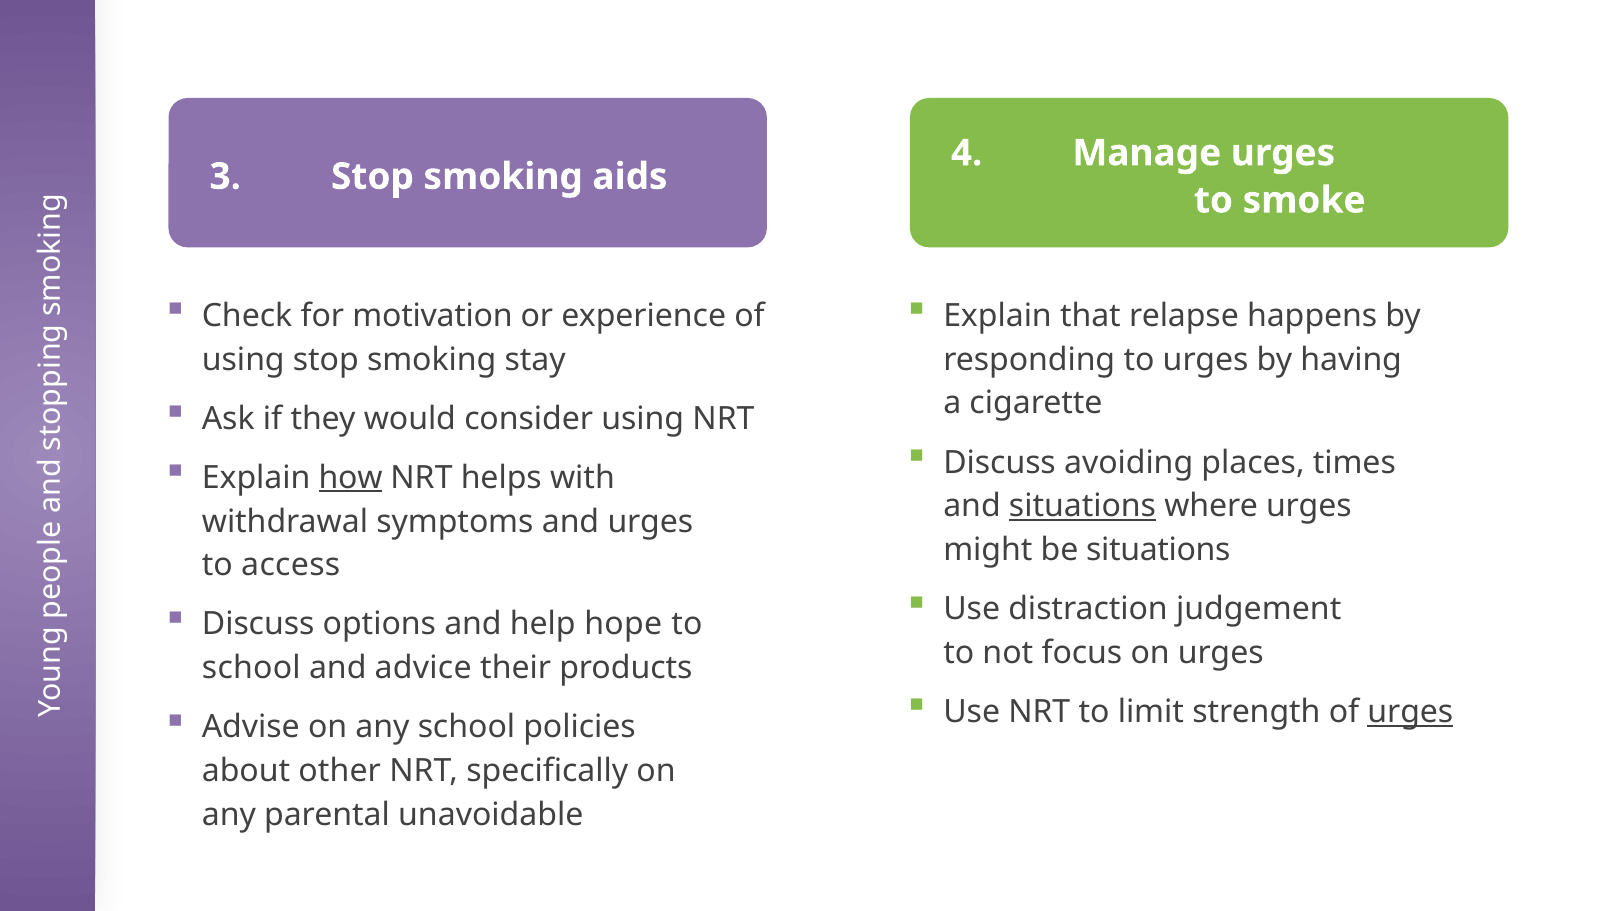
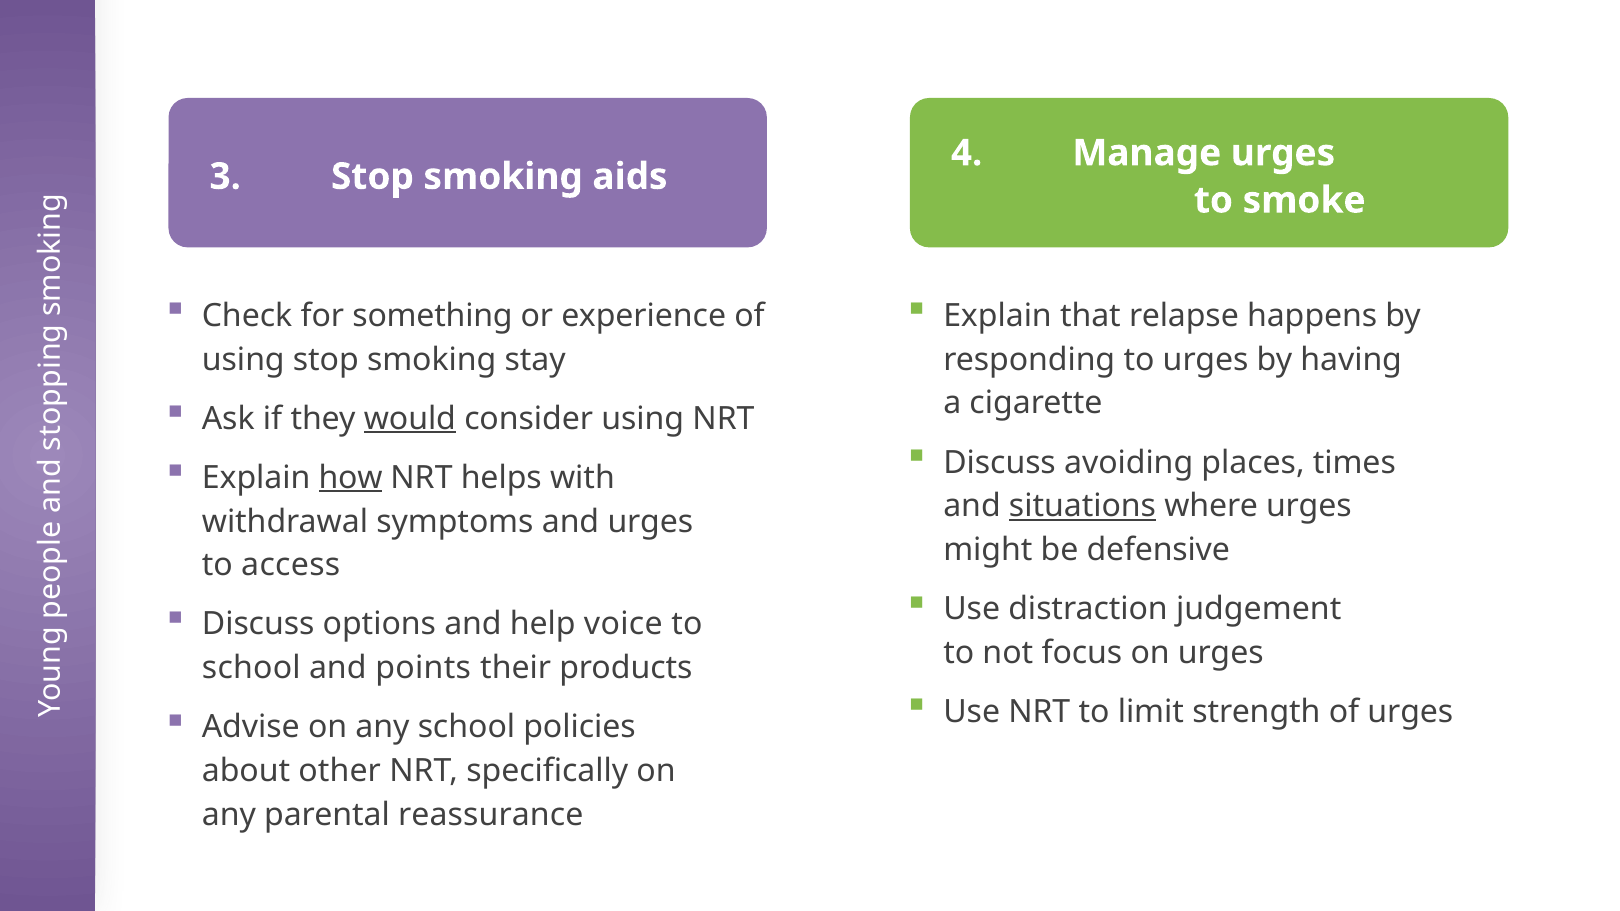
motivation: motivation -> something (433, 316)
would underline: none -> present (410, 419)
be situations: situations -> defensive (1158, 550)
hope: hope -> voice (623, 625)
advice: advice -> points (423, 668)
urges underline: present -> none (1410, 712)
unavoidable: unavoidable -> reassurance (491, 815)
